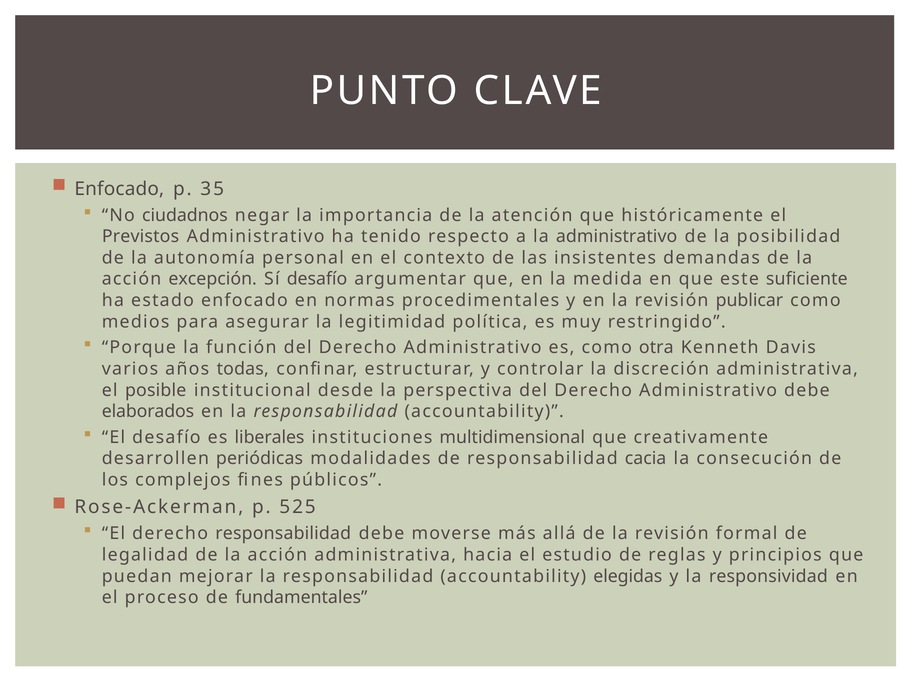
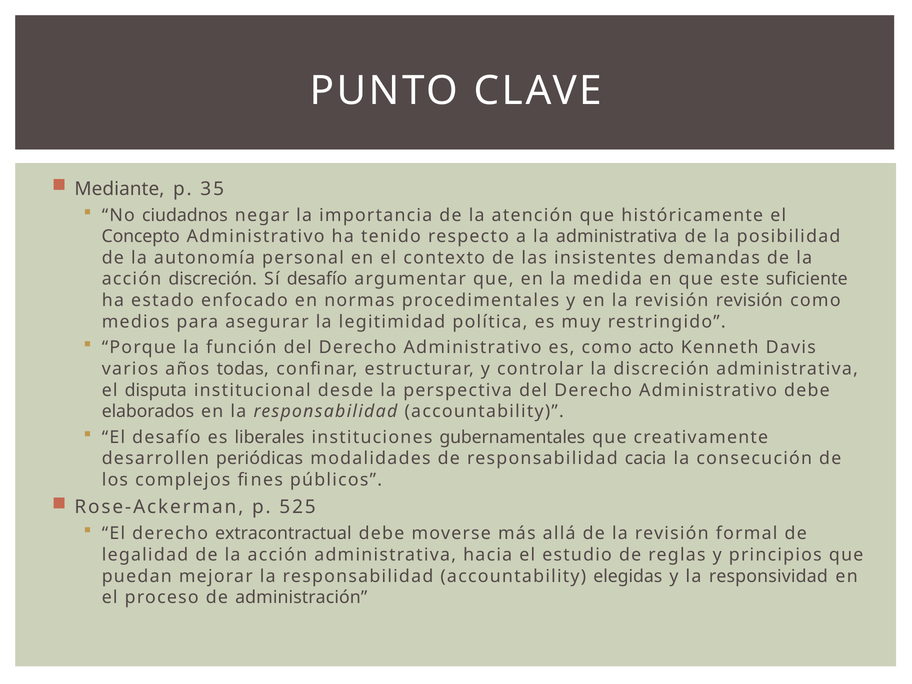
Enfocado: Enfocado -> Mediante (119, 189)
Previstos: Previstos -> Concepto (141, 237)
la administrativo: administrativo -> administrativa (617, 237)
acción excepción: excepción -> discreción (213, 279)
revisión publicar: publicar -> revisión (749, 300)
otra: otra -> acto (656, 348)
posible: posible -> disputa (156, 390)
multidimensional: multidimensional -> gubernamentales (512, 437)
derecho responsabilidad: responsabilidad -> extracontractual (283, 534)
fundamentales: fundamentales -> administración (301, 597)
